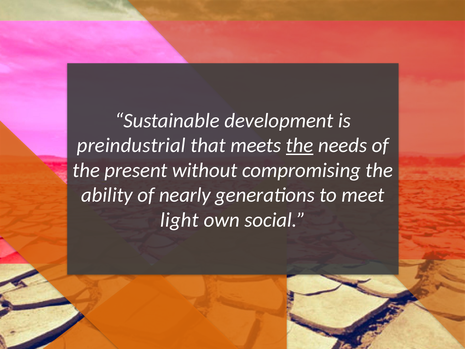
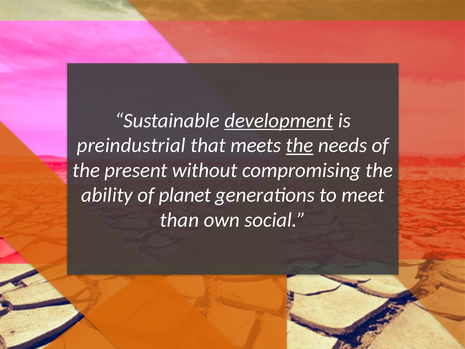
development underline: none -> present (279, 121)
nearly: nearly -> planet (185, 195)
light: light -> than (179, 220)
